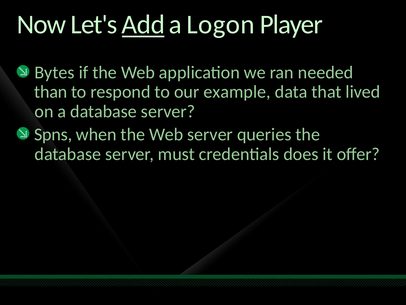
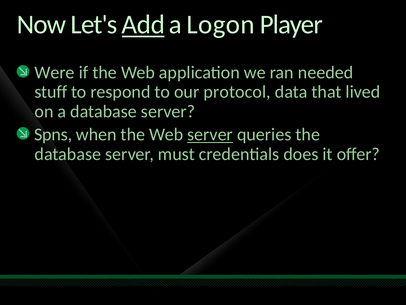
Bytes: Bytes -> Were (55, 72)
than: than -> stuff (51, 92)
example: example -> protocol (237, 92)
server underline: none -> present (210, 134)
